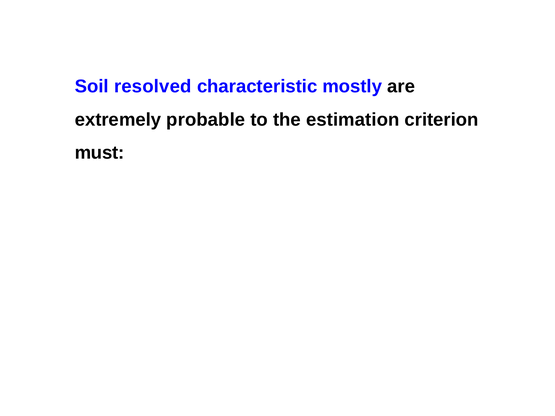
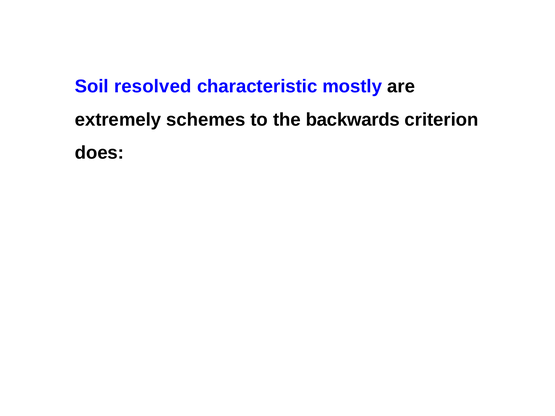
probable: probable -> schemes (206, 120)
estimation: estimation -> backwards (353, 120)
must: must -> does (99, 153)
